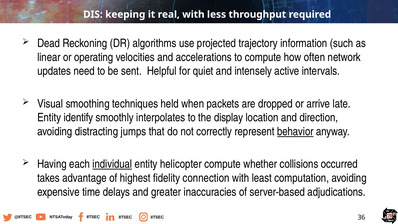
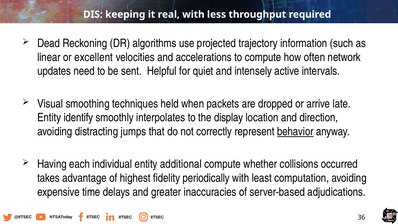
operating: operating -> excellent (94, 57)
individual underline: present -> none (112, 164)
helicopter: helicopter -> additional (181, 164)
connection: connection -> periodically (206, 178)
